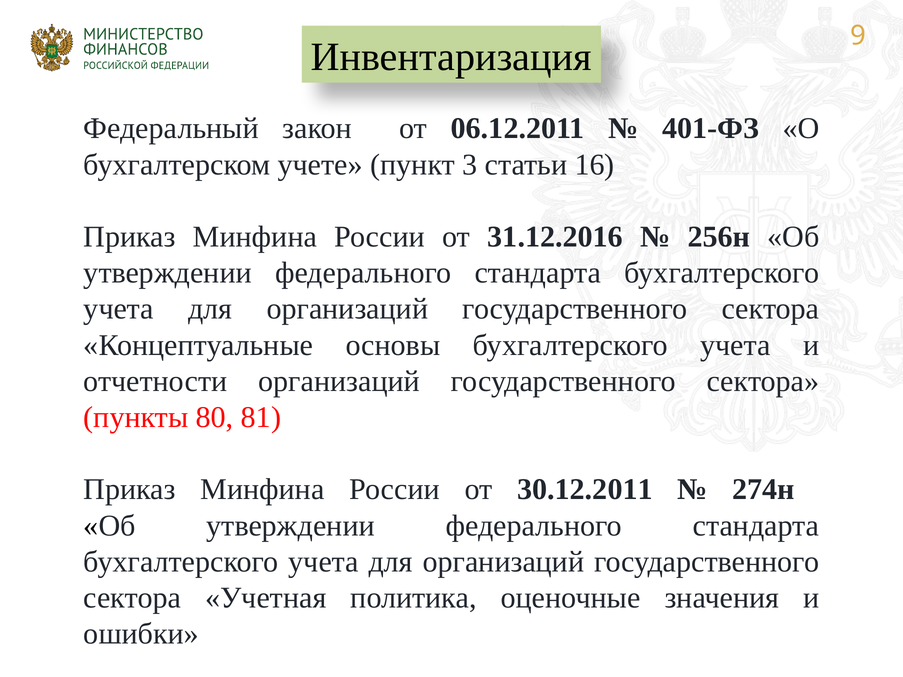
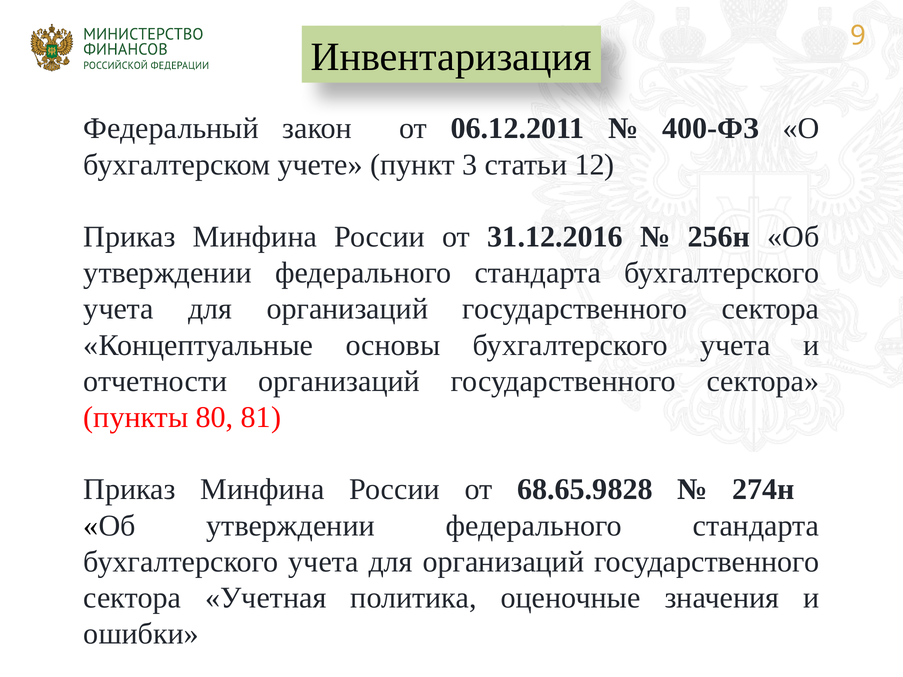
401-ФЗ: 401-ФЗ -> 400-ФЗ (711, 129)
16: 16 -> 12 (595, 165)
30.12.2011: 30.12.2011 -> 68.65.9828 (585, 490)
